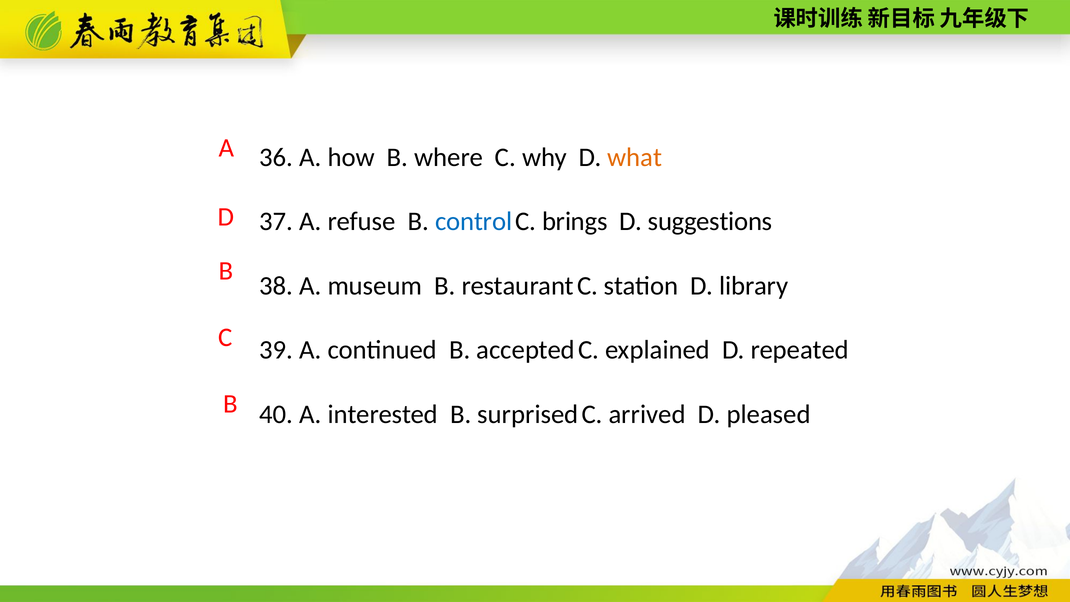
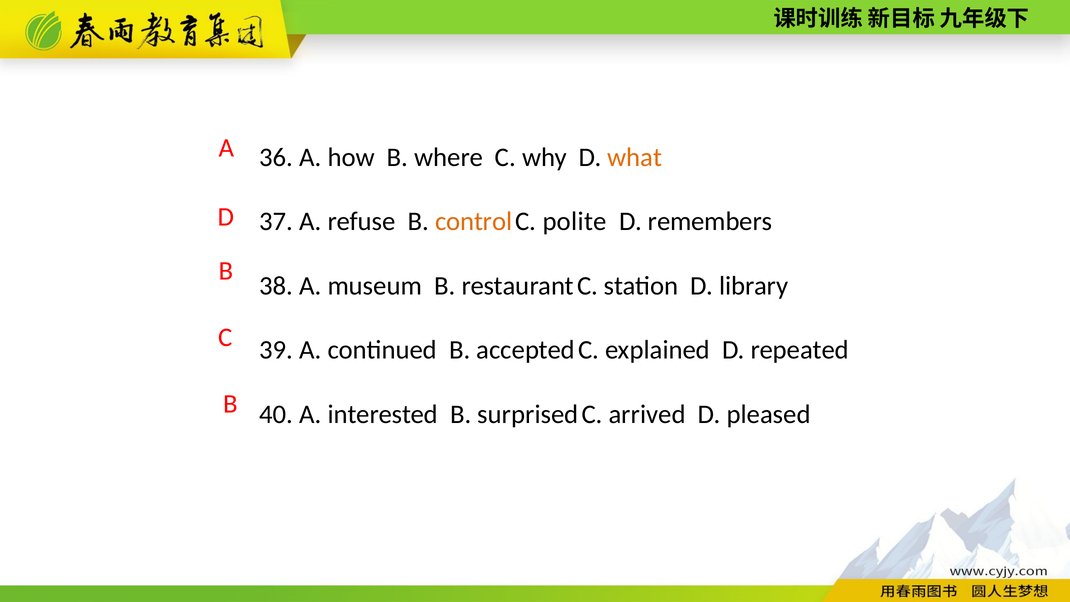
control colour: blue -> orange (474, 221)
brings: brings -> polite (575, 221)
suggestions: suggestions -> remembers (710, 221)
